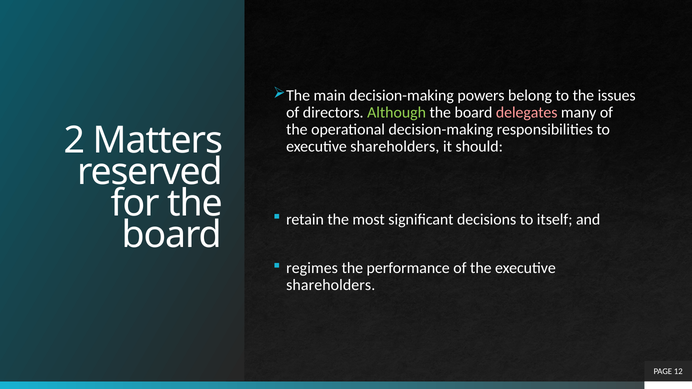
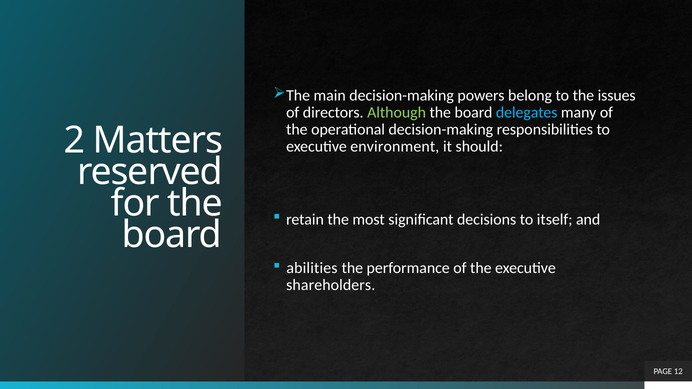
delegates colour: pink -> light blue (527, 113)
shareholders: shareholders -> environment (395, 147)
regimes: regimes -> abilities (312, 268)
